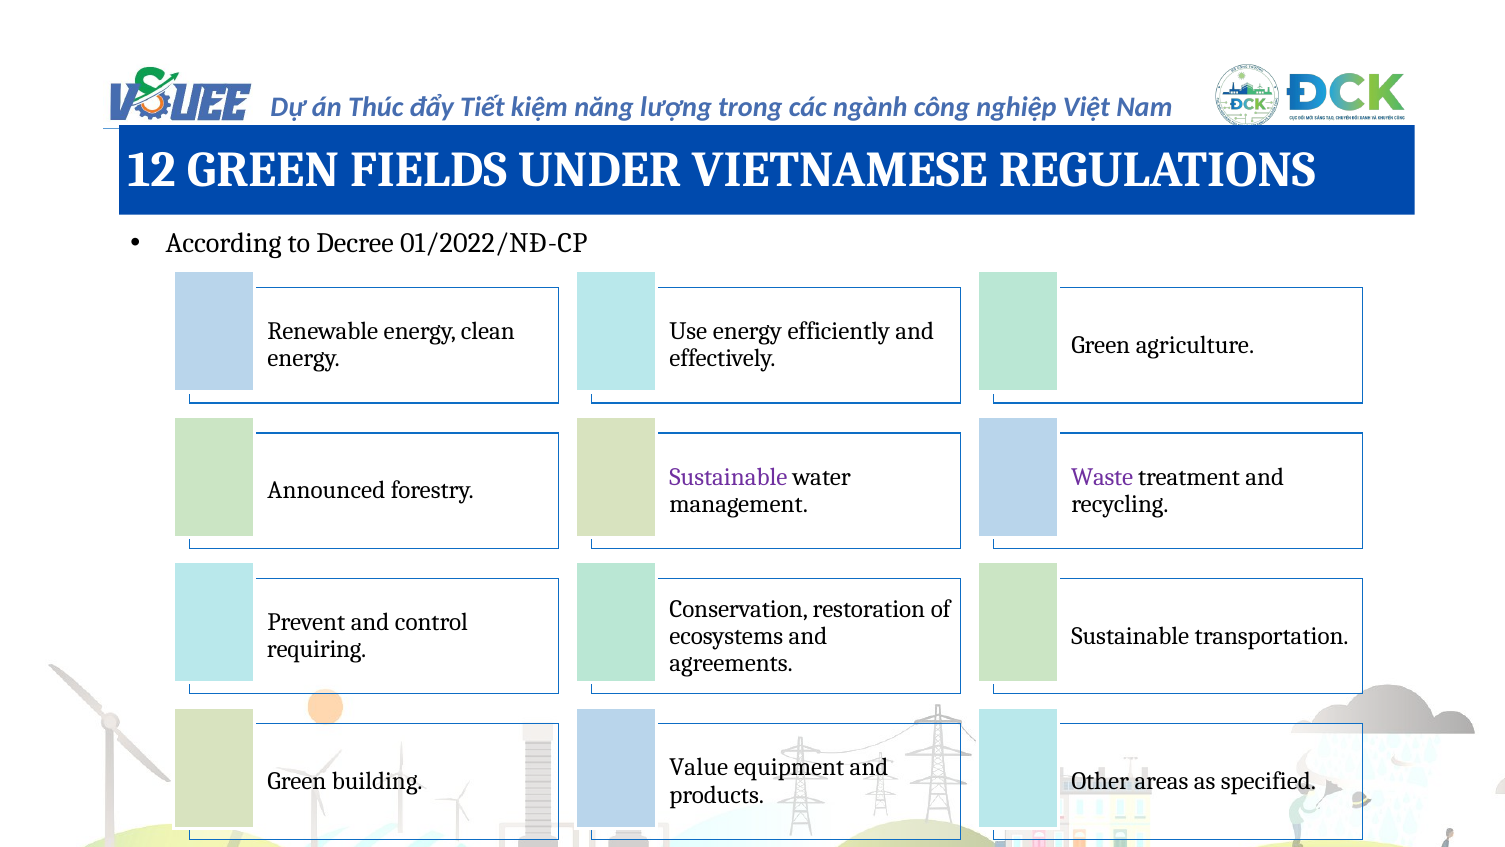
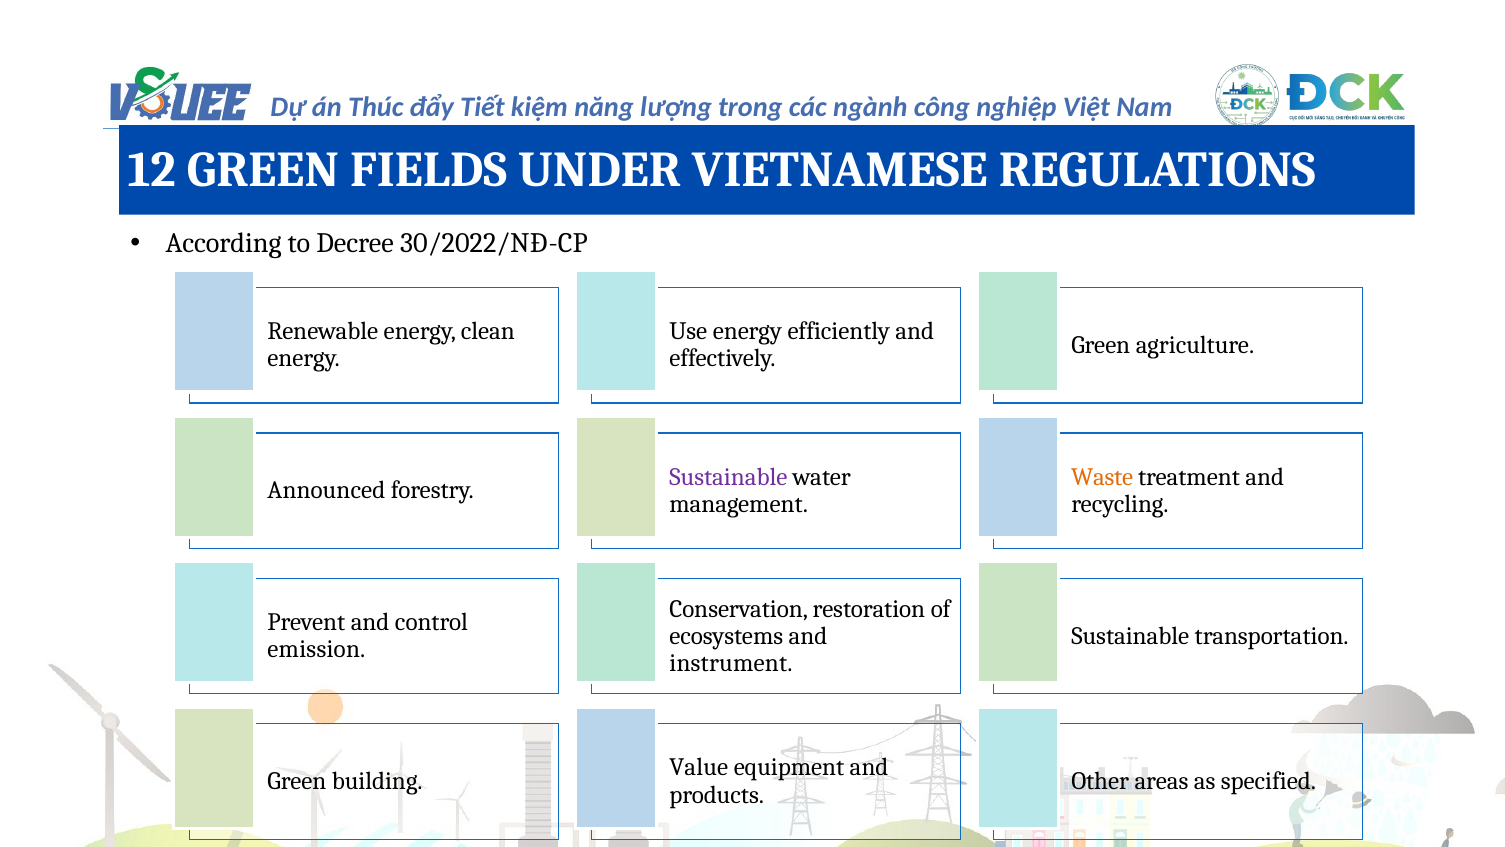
01/2022/NĐ-CP: 01/2022/NĐ-CP -> 30/2022/NĐ-CP (494, 243)
Waste colour: purple -> orange (1102, 477)
requiring: requiring -> emission (316, 649)
agreements: agreements -> instrument (731, 663)
